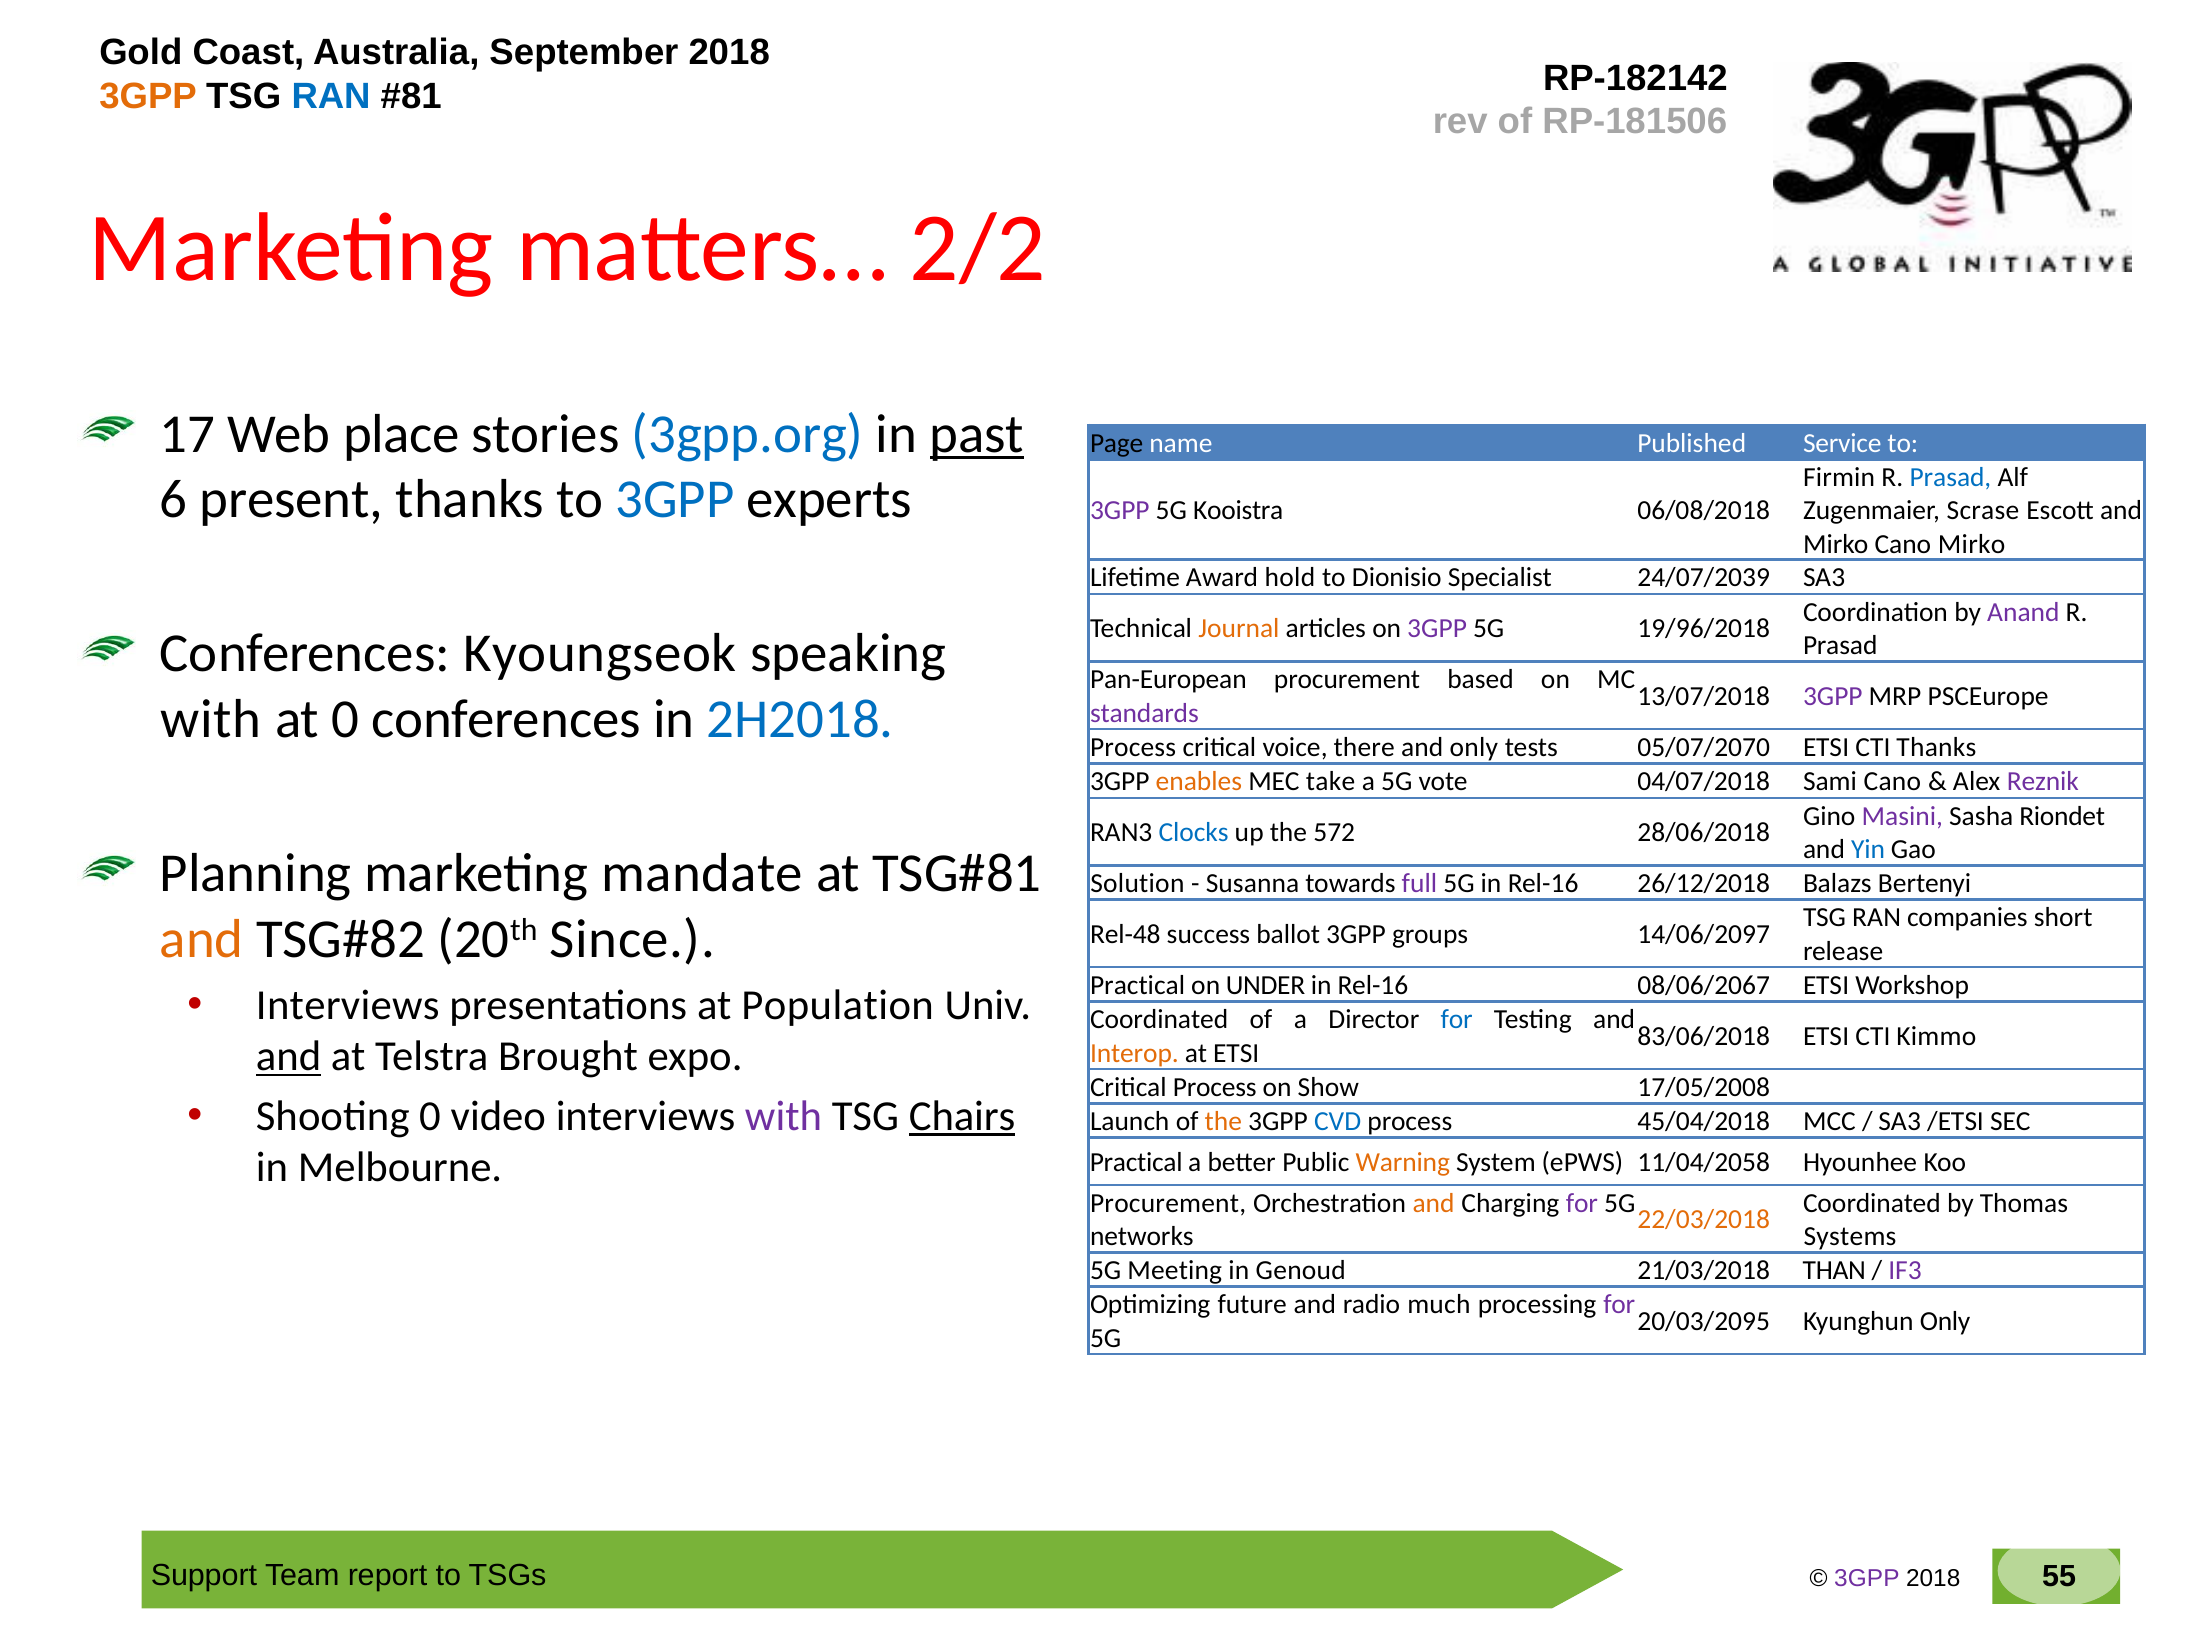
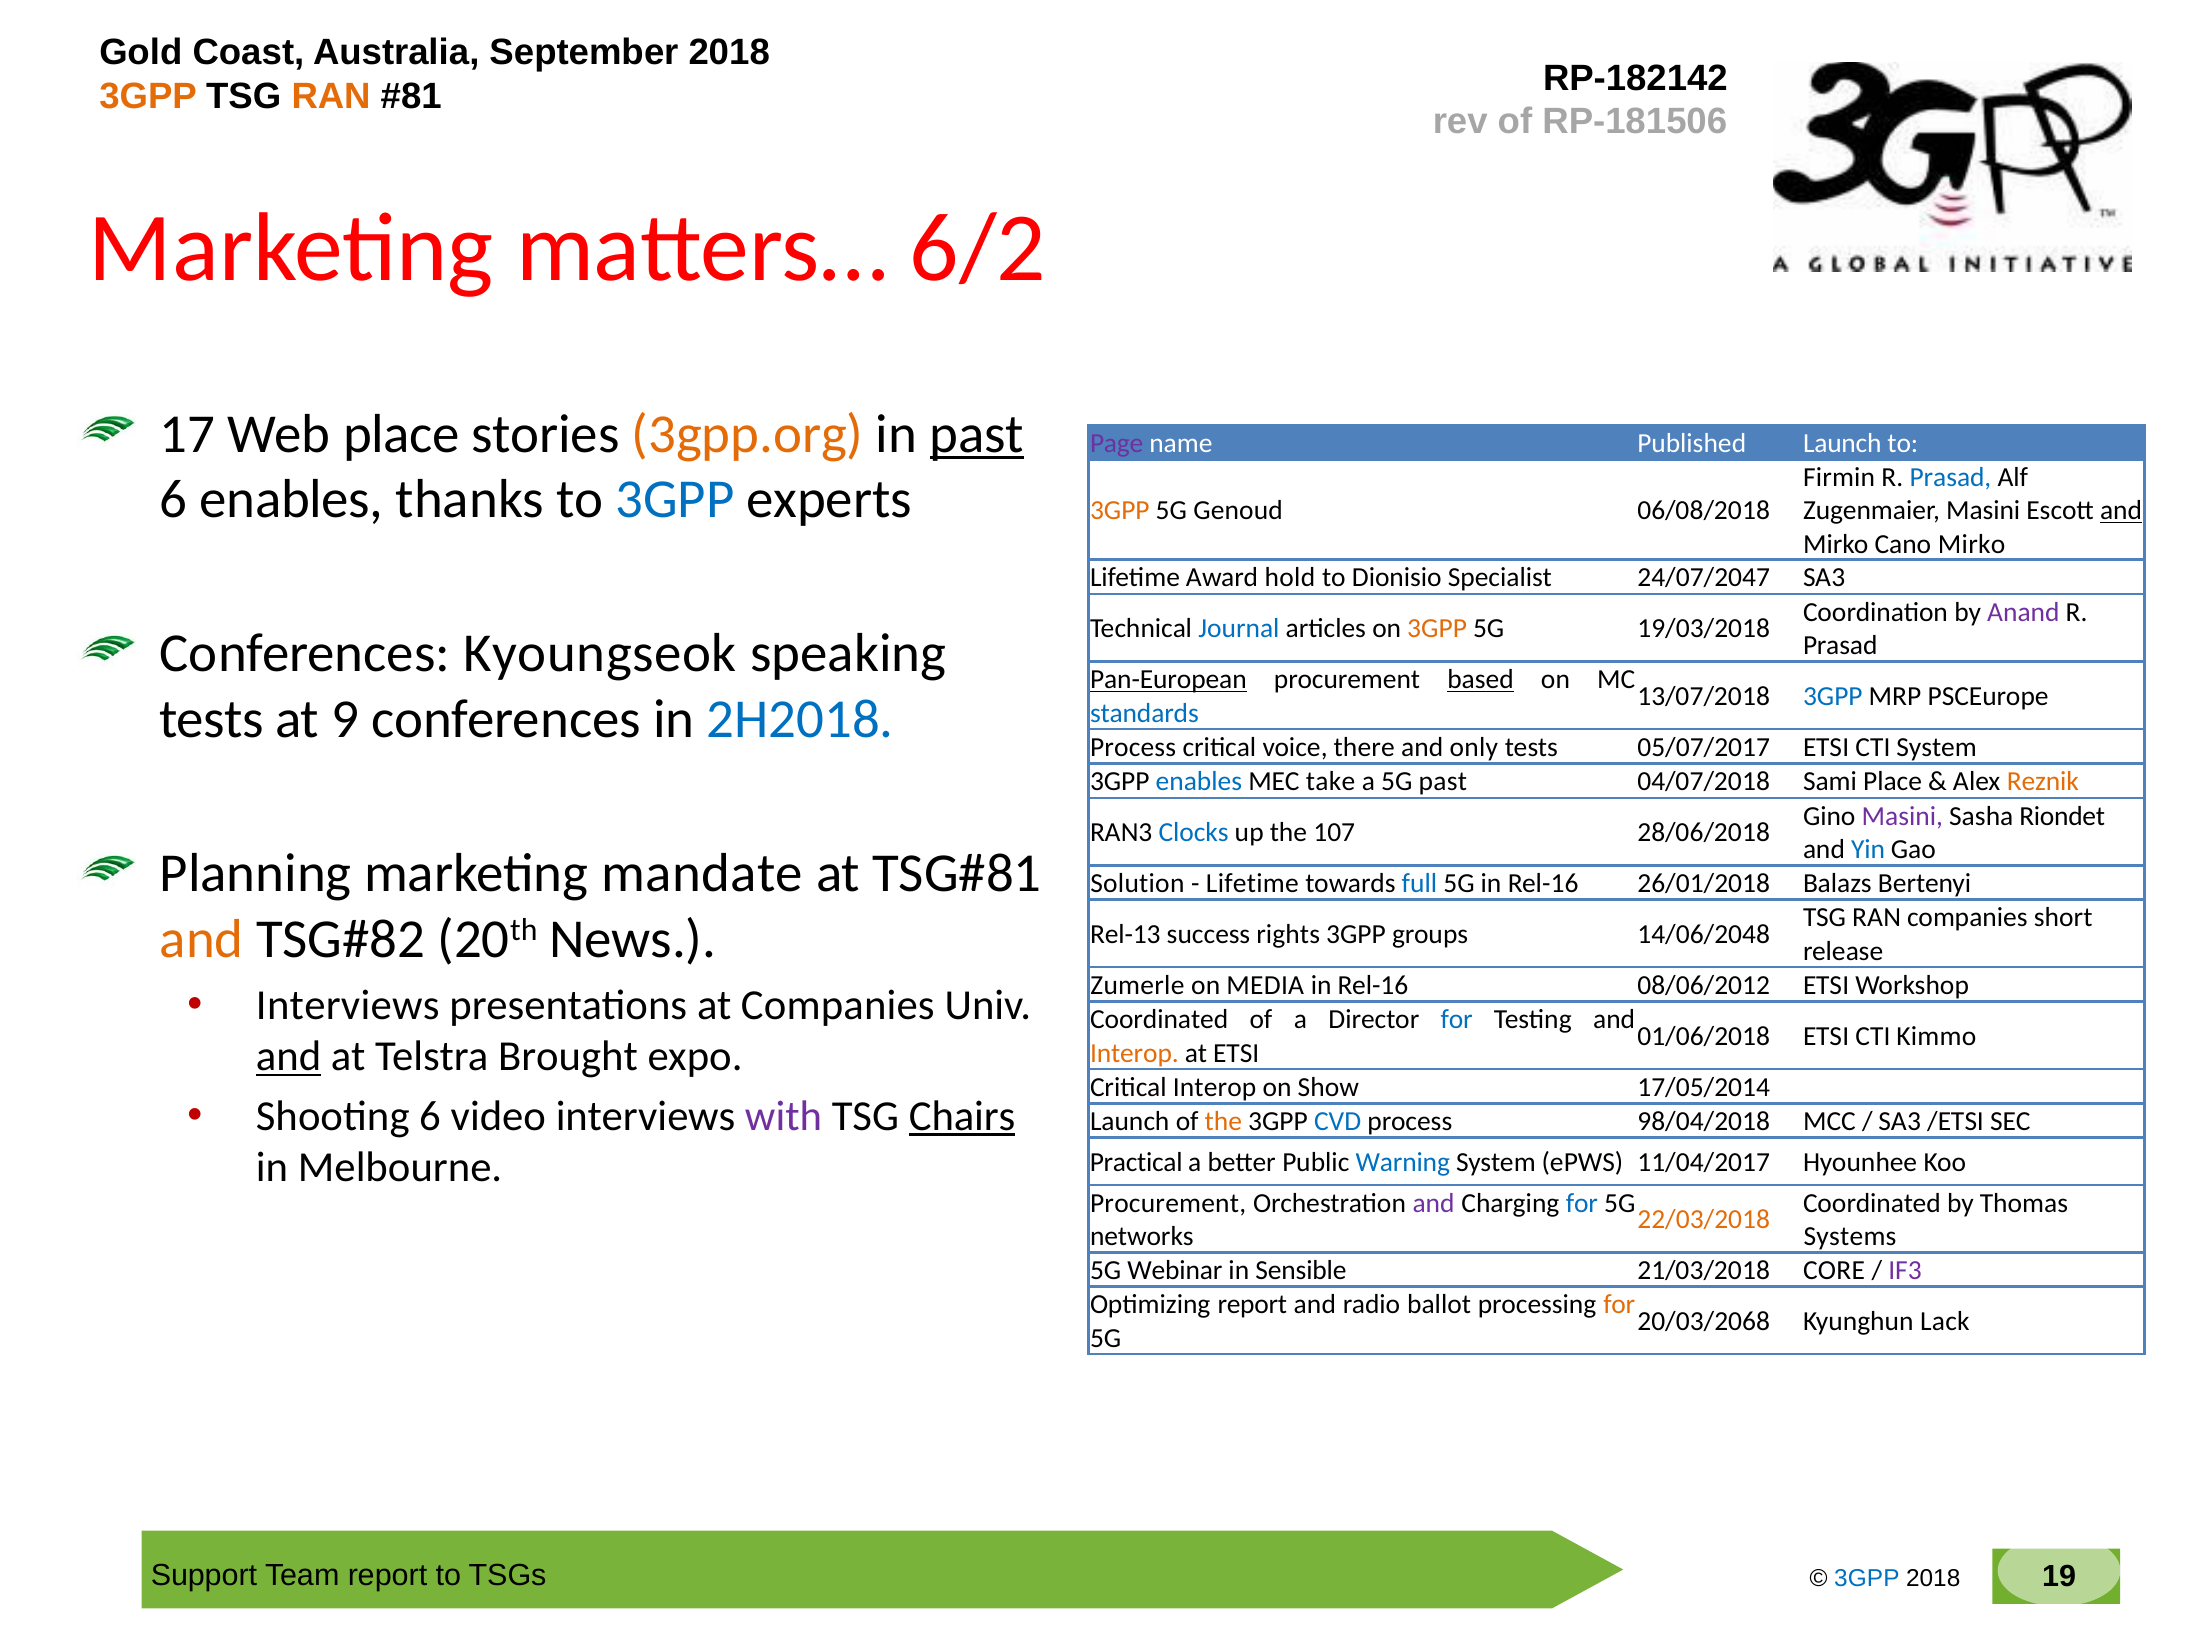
RAN colour: blue -> orange (331, 97)
2/2: 2/2 -> 6/2 (978, 248)
3gpp.org colour: blue -> orange (748, 434)
Page colour: black -> purple (1117, 443)
Published Service: Service -> Launch (1842, 443)
6 present: present -> enables (292, 500)
3GPP colour: purple -> orange (1120, 510)
Kooistra: Kooistra -> Genoud (1238, 510)
Zugenmaier Scrase: Scrase -> Masini (1983, 511)
and underline: none -> present (2121, 511)
24/07/2039: 24/07/2039 -> 24/07/2047 (1704, 578)
Journal colour: orange -> blue (1239, 629)
3GPP colour: purple -> orange (1437, 629)
19/96/2018: 19/96/2018 -> 19/03/2018 (1704, 629)
Pan-European underline: none -> present (1168, 680)
based underline: none -> present (1481, 680)
3GPP colour: purple -> blue (1833, 696)
with: with -> tests (212, 719)
at 0: 0 -> 9 (345, 719)
standards colour: purple -> blue (1144, 713)
05/07/2070: 05/07/2070 -> 05/07/2017 (1704, 747)
CTI Thanks: Thanks -> System (1937, 747)
enables colour: orange -> blue (1199, 782)
5G vote: vote -> past (1443, 782)
Sami Cano: Cano -> Place (1893, 782)
Reznik colour: purple -> orange (2043, 782)
572: 572 -> 107 (1334, 832)
Susanna: Susanna -> Lifetime (1252, 883)
full colour: purple -> blue (1419, 883)
26/12/2018: 26/12/2018 -> 26/01/2018 (1704, 883)
Since: Since -> News (633, 939)
Rel-48: Rel-48 -> Rel-13 (1125, 934)
ballot: ballot -> rights (1288, 934)
14/06/2097: 14/06/2097 -> 14/06/2048 (1704, 934)
Practical: Practical -> Zumerle (1137, 985)
UNDER: UNDER -> MEDIA (1265, 985)
08/06/2067: 08/06/2067 -> 08/06/2012 (1704, 985)
at Population: Population -> Companies (838, 1005)
83/06/2018: 83/06/2018 -> 01/06/2018 (1704, 1036)
Critical Process: Process -> Interop (1215, 1087)
17/05/2008: 17/05/2008 -> 17/05/2014 (1704, 1087)
Shooting 0: 0 -> 6 (430, 1116)
45/04/2018: 45/04/2018 -> 98/04/2018 (1704, 1122)
Warning colour: orange -> blue (1403, 1162)
11/04/2058: 11/04/2058 -> 11/04/2017 (1704, 1162)
and colour: orange -> purple (1434, 1203)
for colour: purple -> blue (1582, 1203)
Meeting: Meeting -> Webinar (1175, 1270)
Genoud: Genoud -> Sensible (1301, 1270)
THAN: THAN -> CORE (1834, 1270)
Optimizing future: future -> report (1252, 1305)
much: much -> ballot (1439, 1305)
for colour: purple -> orange (1619, 1305)
20/03/2095: 20/03/2095 -> 20/03/2068 (1704, 1321)
Kyunghun Only: Only -> Lack (1945, 1321)
55: 55 -> 19 (2059, 1577)
3GPP colour: purple -> blue (1867, 1579)
